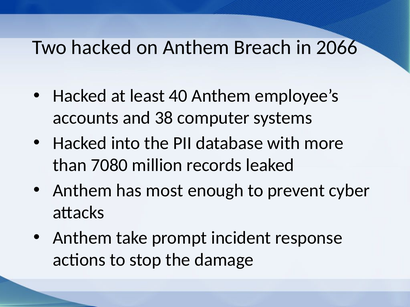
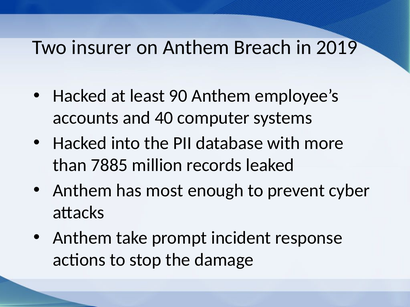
Two hacked: hacked -> insurer (101, 48)
2066: 2066 -> 2019 (337, 48)
40: 40 -> 90 (178, 96)
38: 38 -> 40 (164, 118)
7080: 7080 -> 7885 (109, 165)
